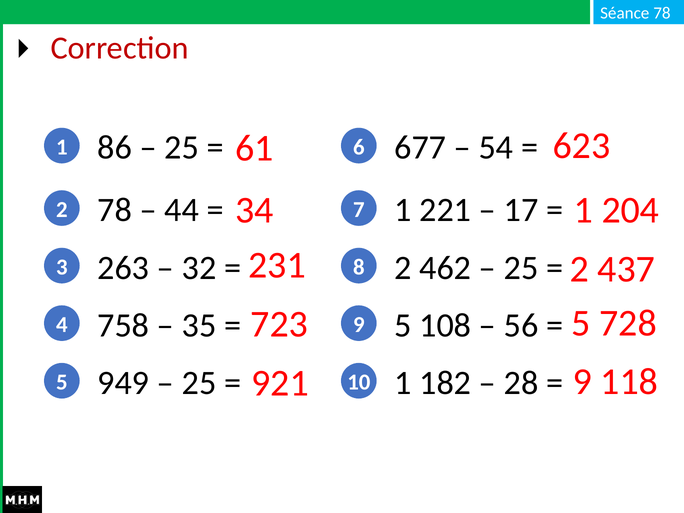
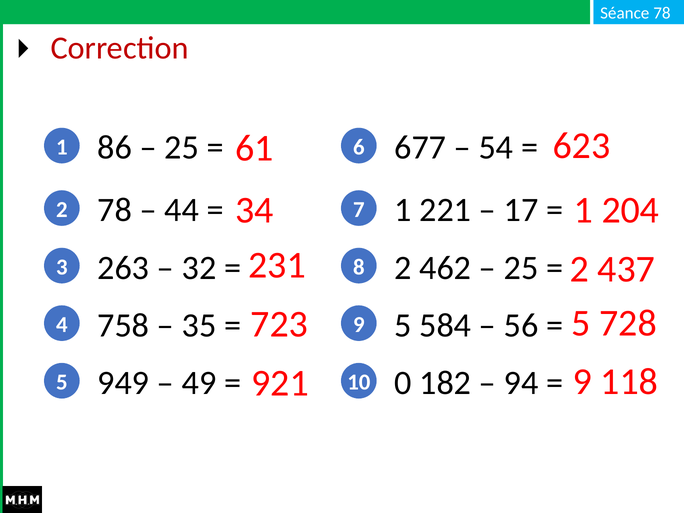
108: 108 -> 584 (445, 325)
25: 25 -> 49 (199, 383)
10 1: 1 -> 0 (403, 383)
28: 28 -> 94 (521, 383)
